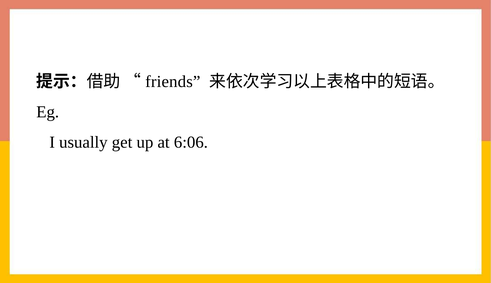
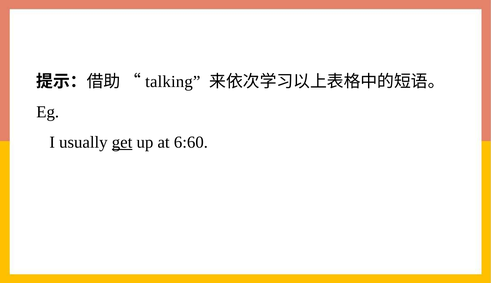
friends: friends -> talking (173, 82)
get underline: none -> present (122, 142)
6:06: 6:06 -> 6:60 (191, 142)
